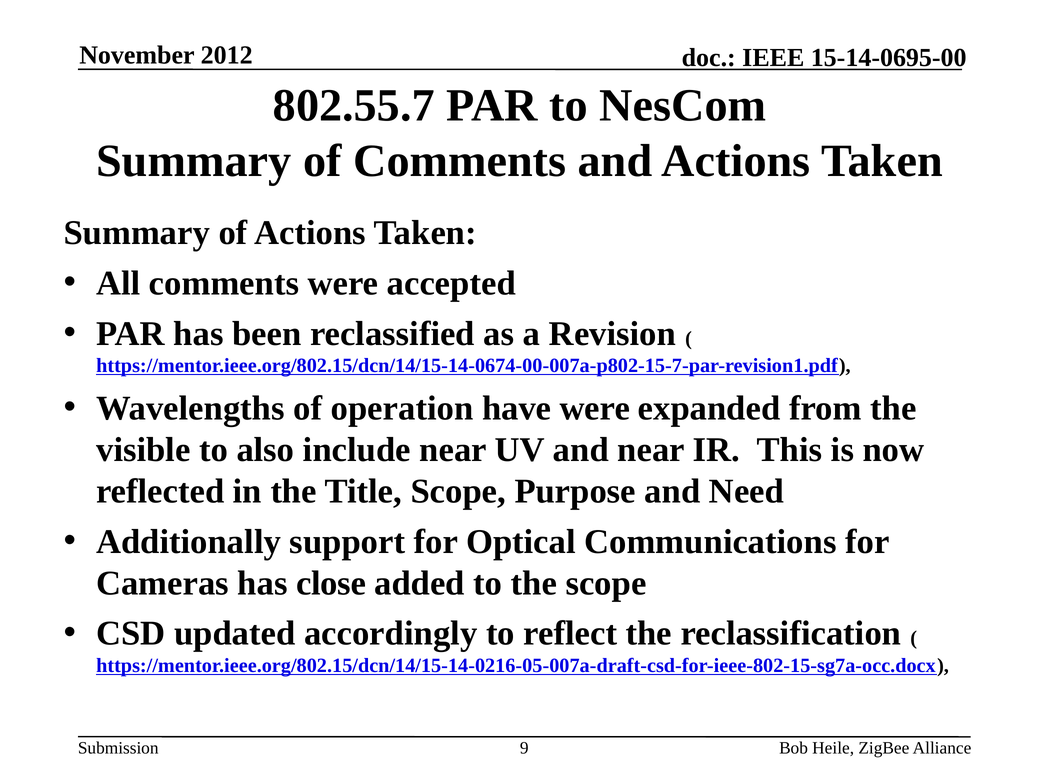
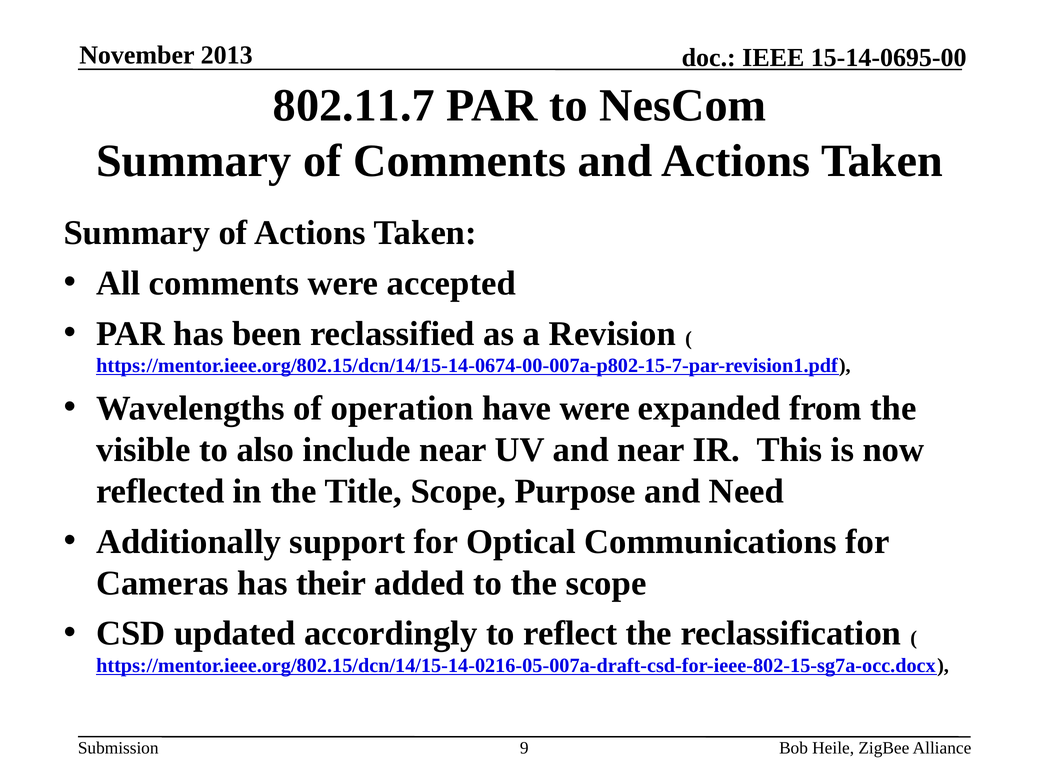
2012: 2012 -> 2013 (227, 55)
802.55.7: 802.55.7 -> 802.11.7 (354, 105)
close: close -> their (331, 583)
